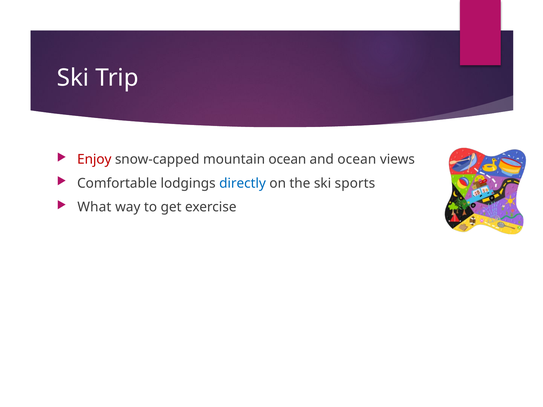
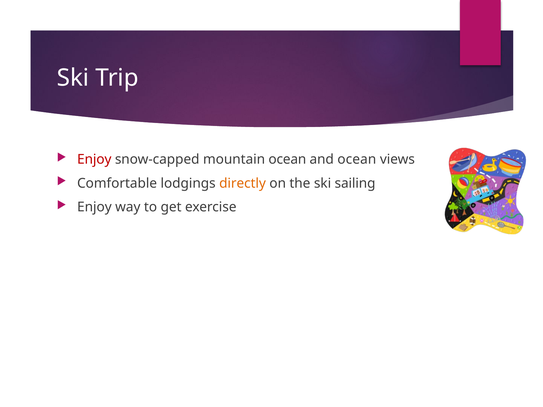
directly colour: blue -> orange (243, 183)
sports: sports -> sailing (355, 183)
What: What -> Enjoy (94, 207)
